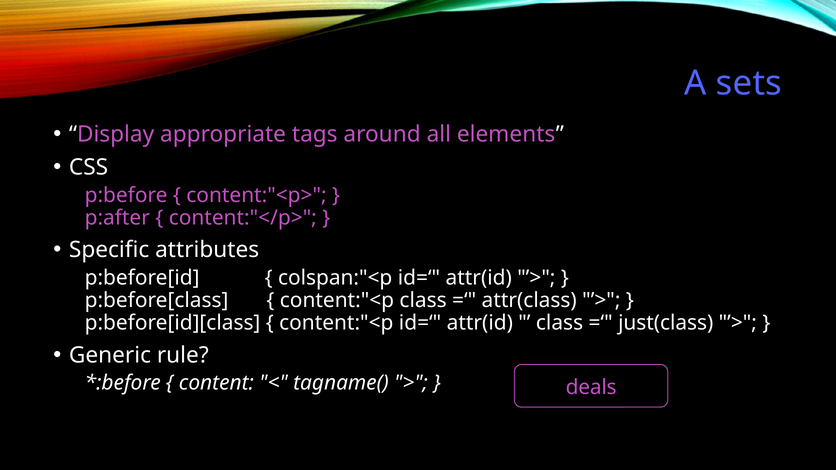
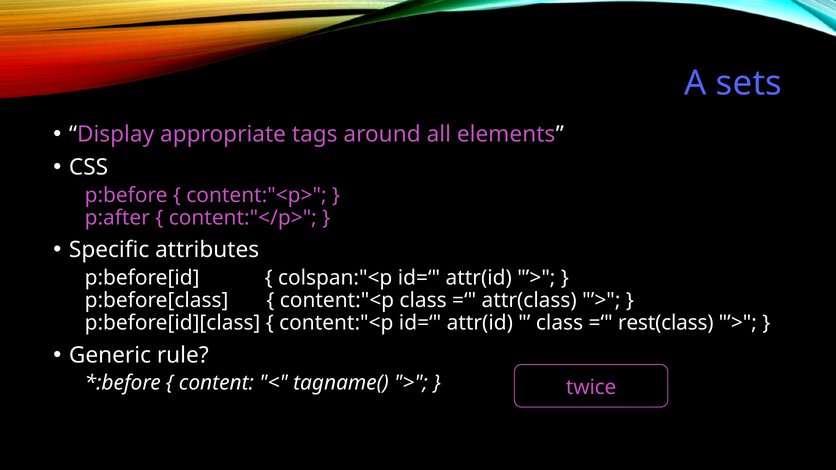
just(class: just(class -> rest(class (666, 323)
deals: deals -> twice (591, 387)
